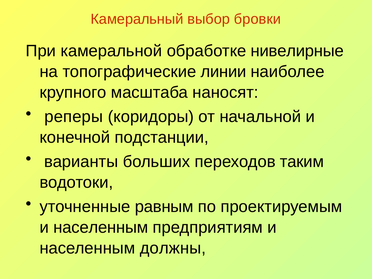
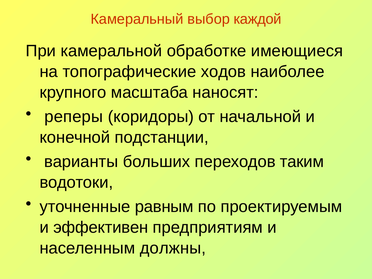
бровки: бровки -> каждой (258, 19)
нивелирные: нивелирные -> имеющиеся (297, 51)
линии: линии -> ходов (223, 72)
населенным: населенным -> эффективен (101, 227)
